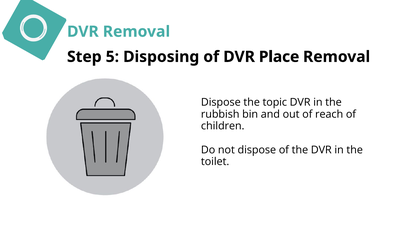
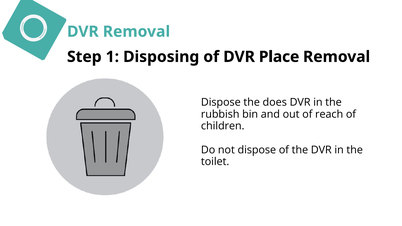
5: 5 -> 1 (112, 57)
topic: topic -> does (275, 102)
